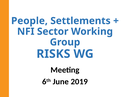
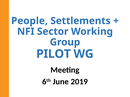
RISKS: RISKS -> PILOT (53, 54)
